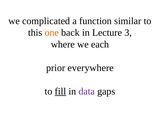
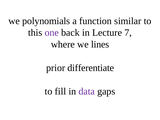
complicated: complicated -> polynomials (46, 21)
one colour: orange -> purple (52, 33)
3: 3 -> 7 (128, 33)
each: each -> lines (100, 44)
everywhere: everywhere -> differentiate (91, 68)
fill underline: present -> none (60, 91)
